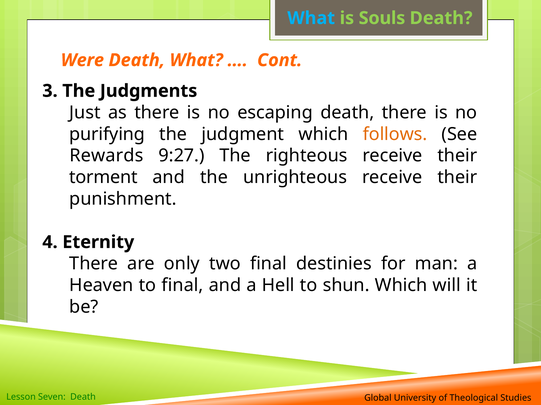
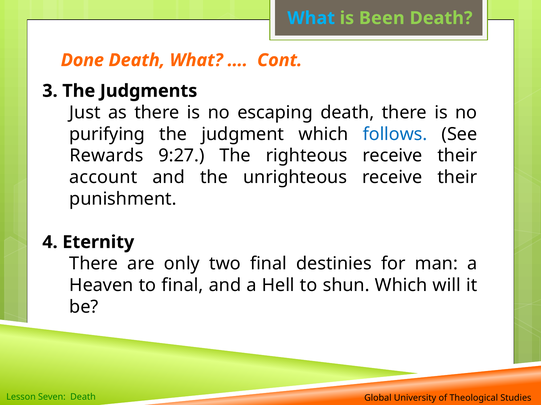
Souls: Souls -> Been (382, 18)
Were: Were -> Done (82, 60)
follows colour: orange -> blue (395, 134)
torment: torment -> account (103, 178)
